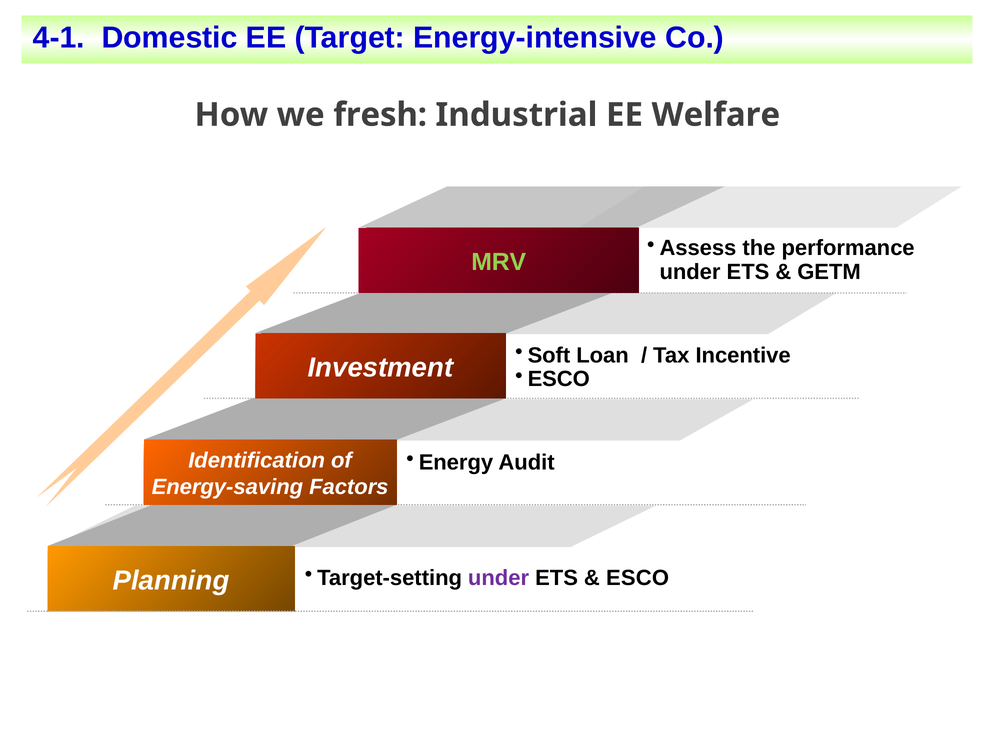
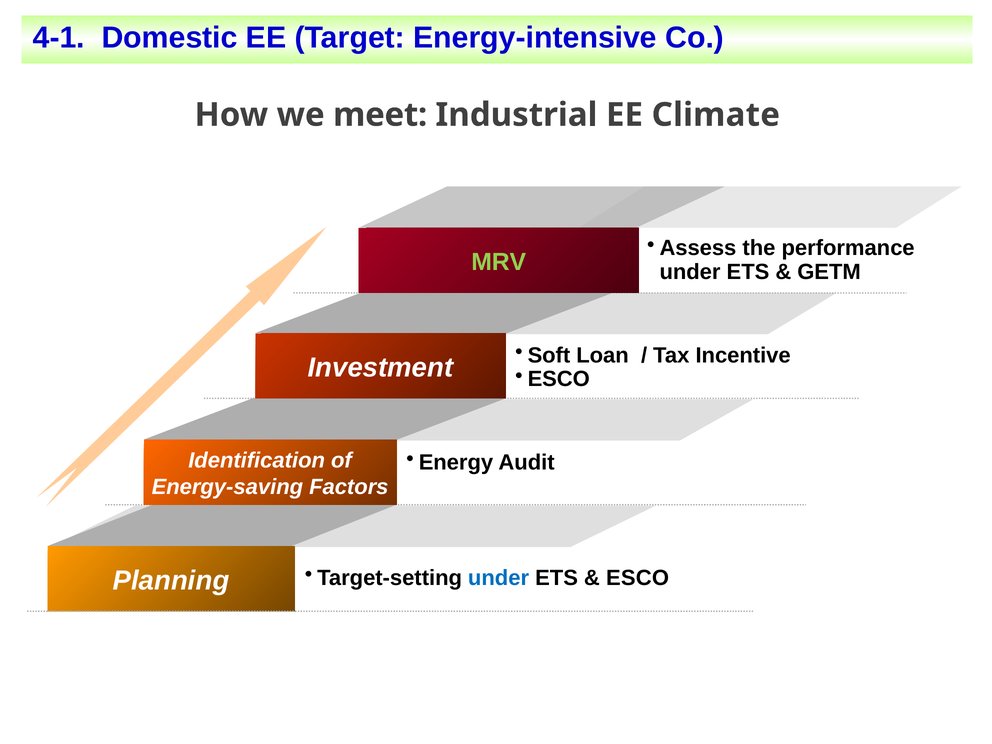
fresh: fresh -> meet (380, 115)
Welfare: Welfare -> Climate (716, 115)
under colour: purple -> blue (499, 578)
